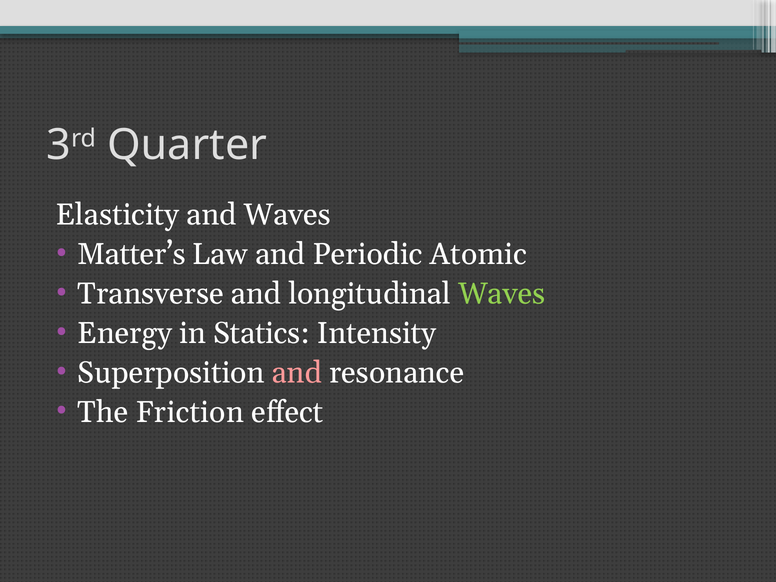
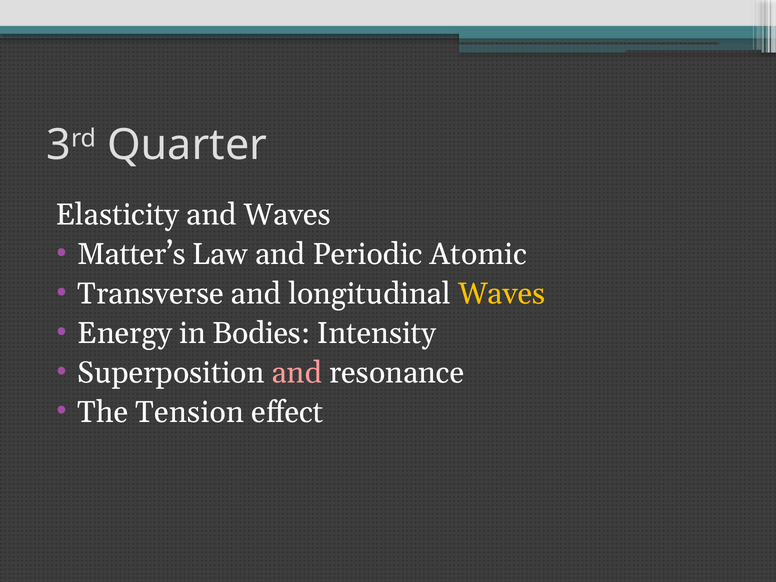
Waves colour: light green -> yellow (502, 294)
Statics: Statics -> Bodies (261, 333)
Friction: Friction -> Tension (190, 412)
